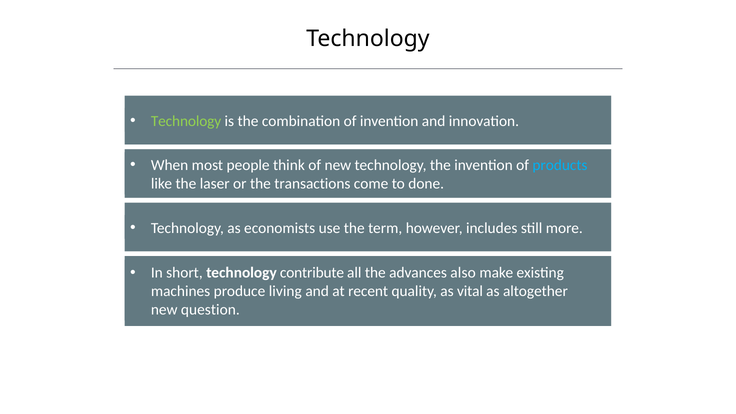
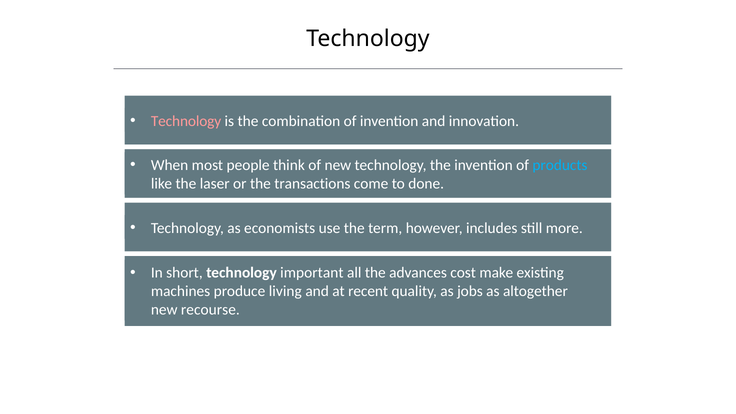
Technology colour: light green -> pink (186, 121)
contribute: contribute -> important (312, 273)
also: also -> cost (463, 273)
vital: vital -> jobs (470, 291)
question: question -> recourse (210, 310)
